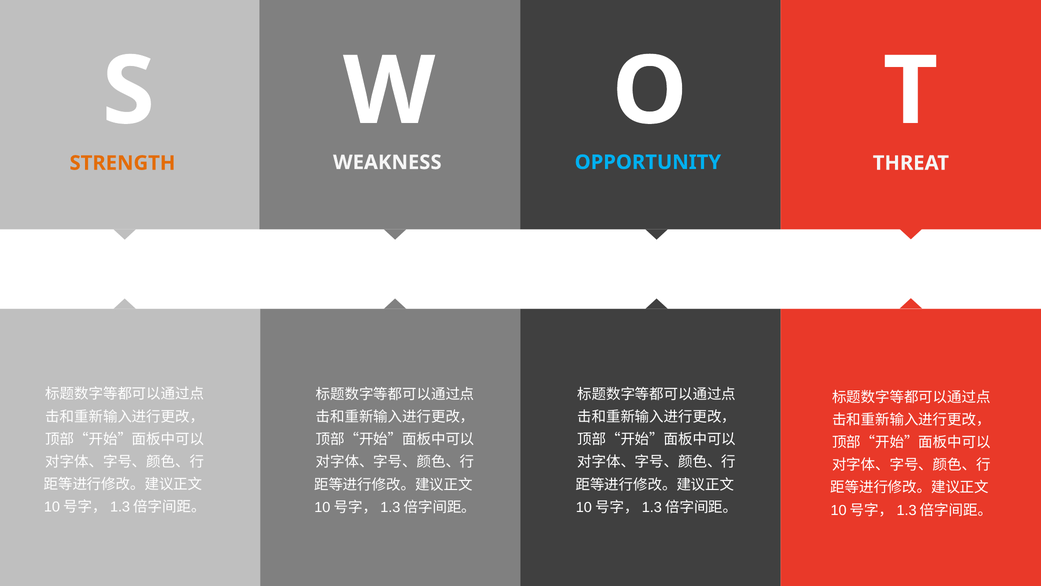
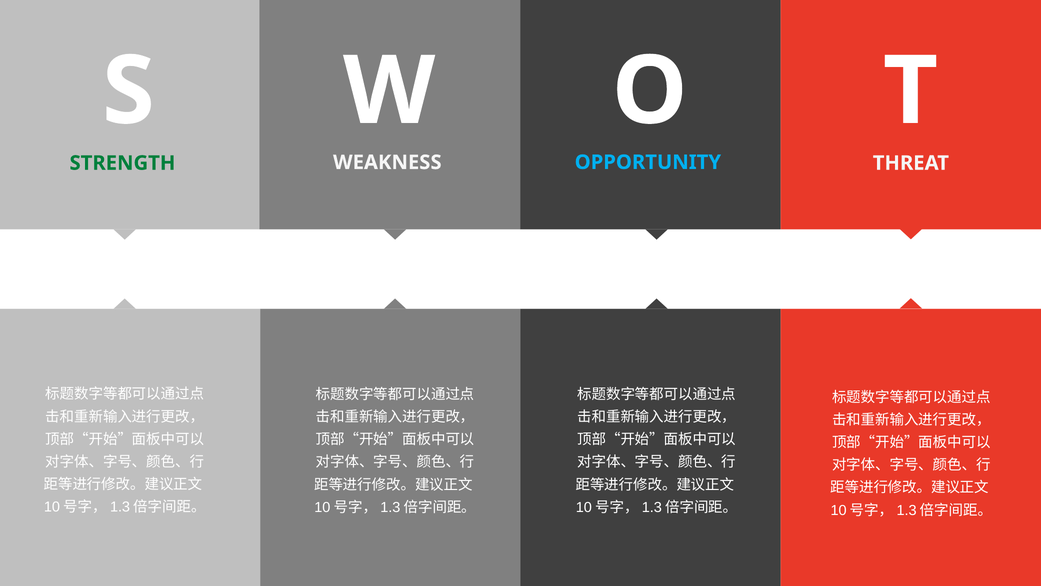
STRENGTH colour: orange -> green (122, 163)
